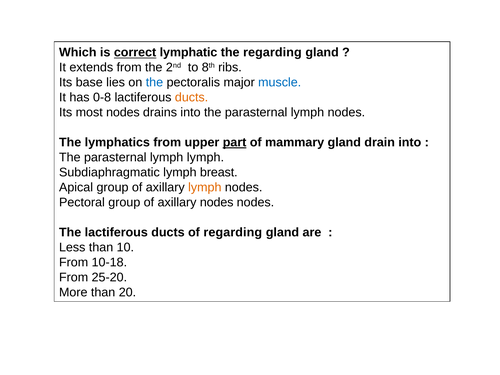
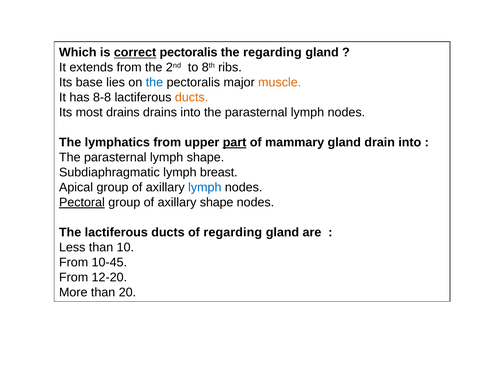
correct lymphatic: lymphatic -> pectoralis (189, 52)
muscle colour: blue -> orange (280, 82)
0-8: 0-8 -> 8-8 (102, 97)
most nodes: nodes -> drains (123, 112)
lymph lymph: lymph -> shape (205, 157)
lymph colour: orange -> blue (205, 187)
Pectoral underline: none -> present (82, 202)
axillary nodes: nodes -> shape (217, 202)
10-18: 10-18 -> 10-45 (109, 262)
25-20: 25-20 -> 12-20 (109, 277)
